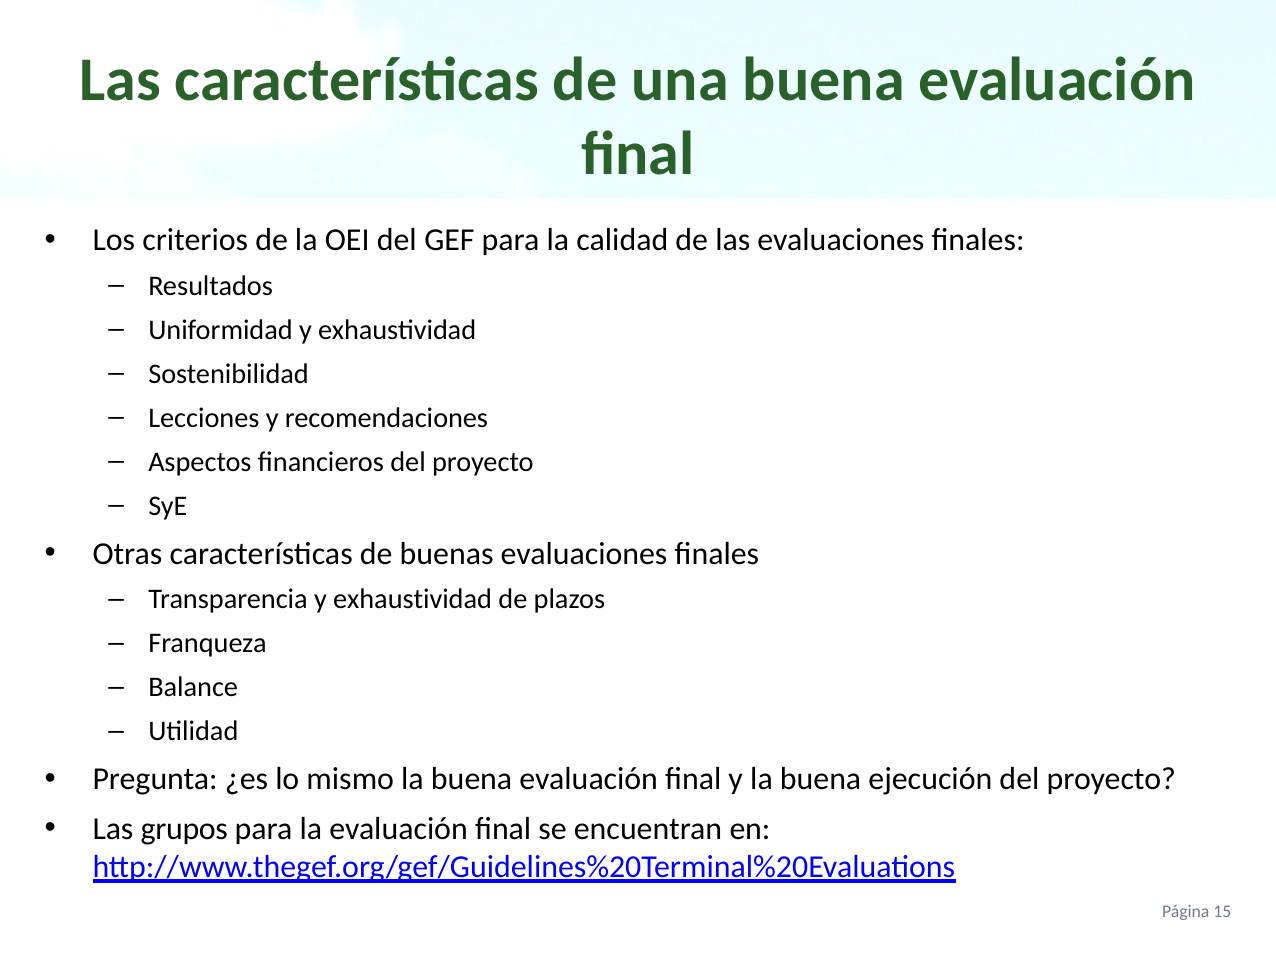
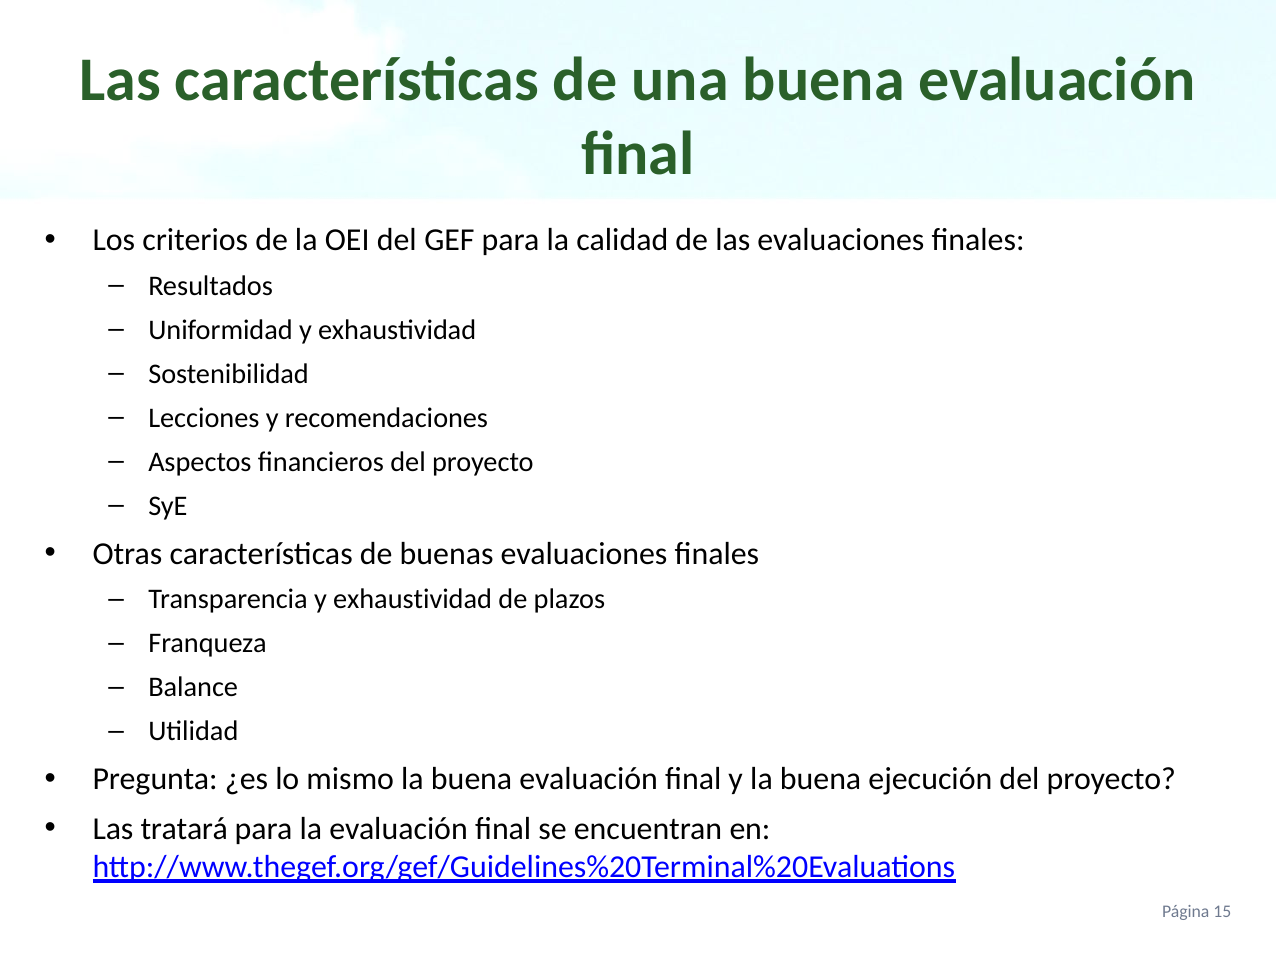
grupos: grupos -> tratará (184, 829)
